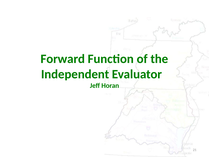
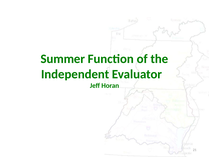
Forward: Forward -> Summer (63, 59)
